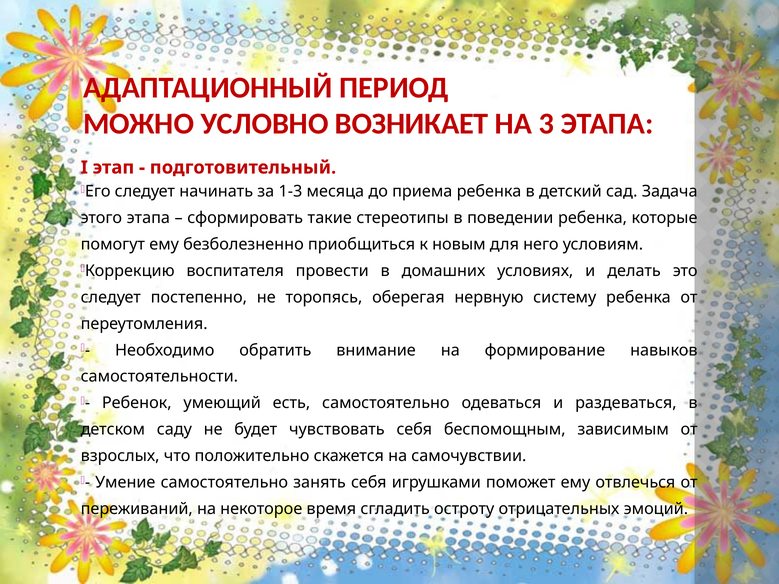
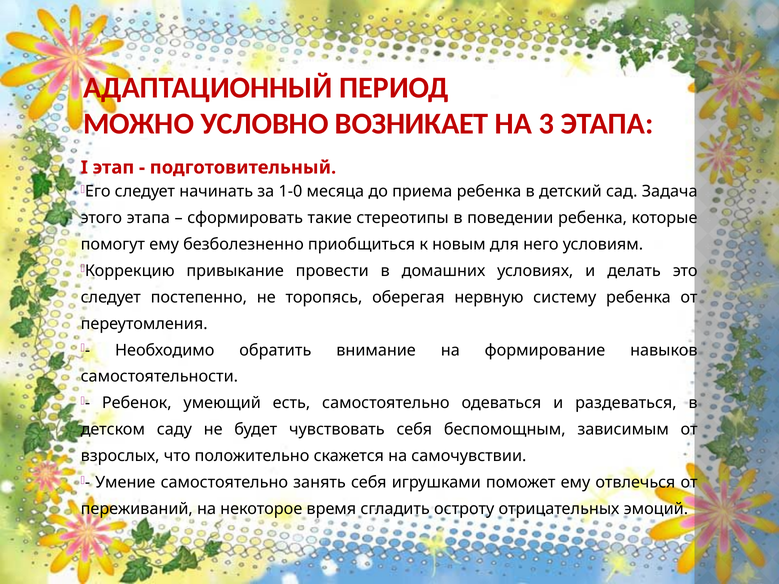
1-3: 1-3 -> 1-0 (290, 192)
воспитателя: воспитателя -> привыкание (235, 271)
